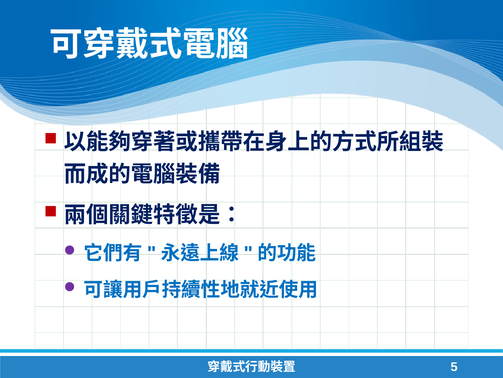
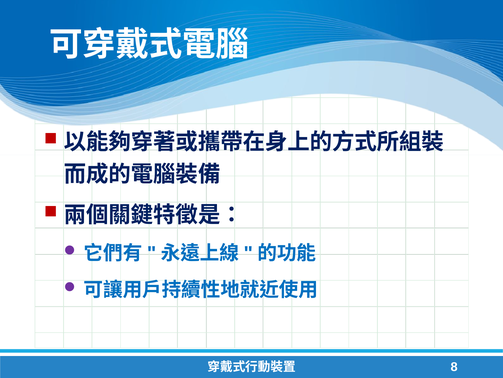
5: 5 -> 8 (454, 366)
